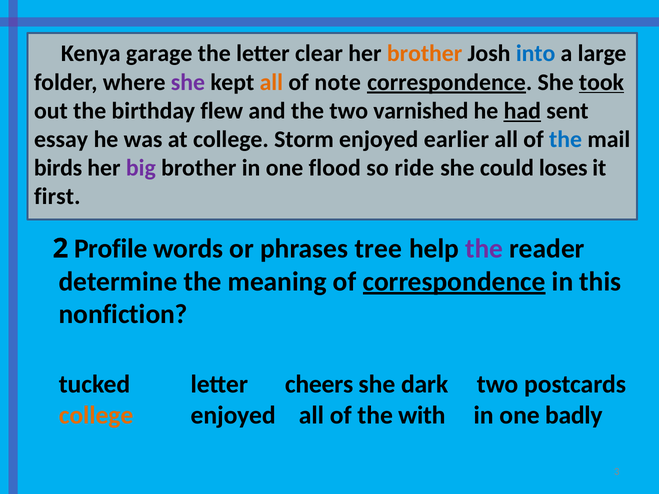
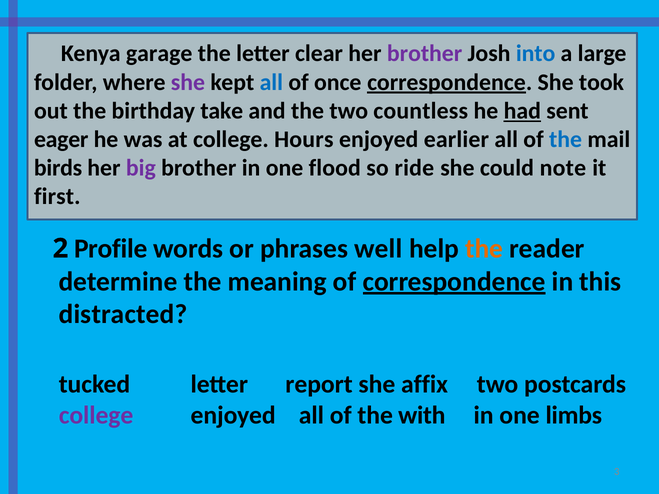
brother colour: orange -> purple (425, 54)
all colour: orange -> blue (271, 82)
note: note -> once (338, 82)
took underline: present -> none (601, 82)
flew: flew -> take (222, 111)
varnished: varnished -> countless (421, 111)
essay: essay -> eager (61, 140)
Storm: Storm -> Hours (304, 140)
loses: loses -> note (563, 168)
tree: tree -> well (378, 249)
the colour: purple -> orange (484, 249)
nonfiction: nonfiction -> distracted (123, 315)
cheers: cheers -> report (319, 385)
dark: dark -> affix (424, 385)
college colour: orange -> purple (96, 415)
badly: badly -> limbs (574, 415)
